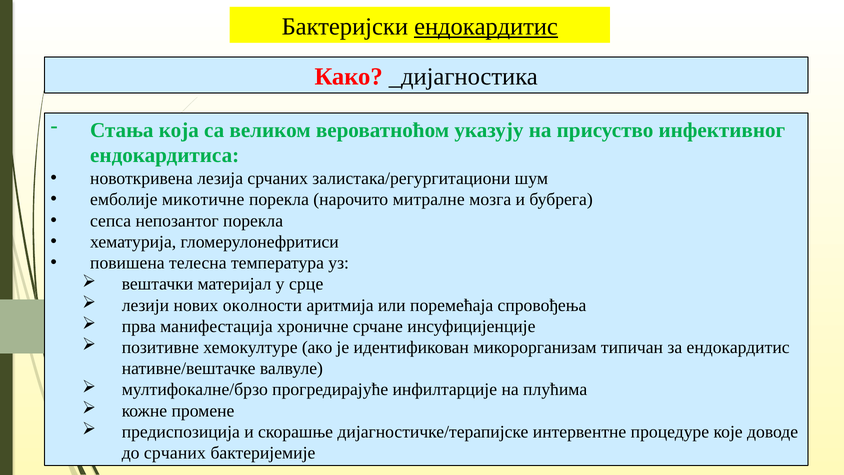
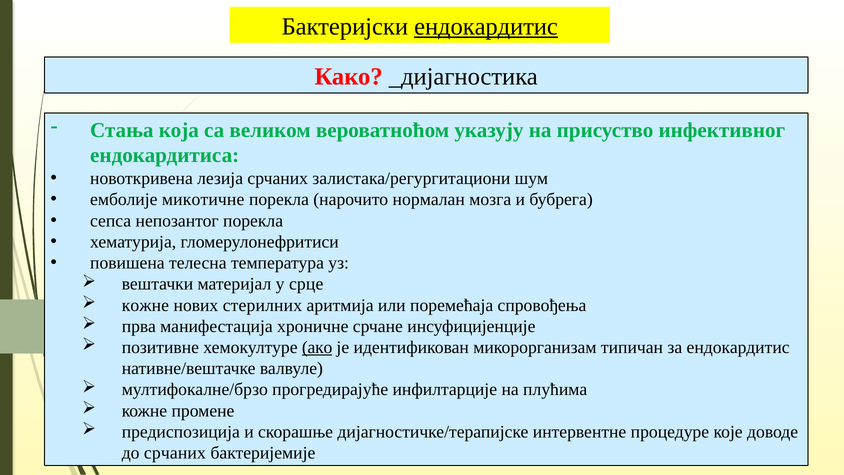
митралне: митралне -> нормалан (429, 199)
лезији: лезији -> кожне (145, 305)
околности: околности -> стерилних (262, 305)
ако underline: none -> present (317, 347)
